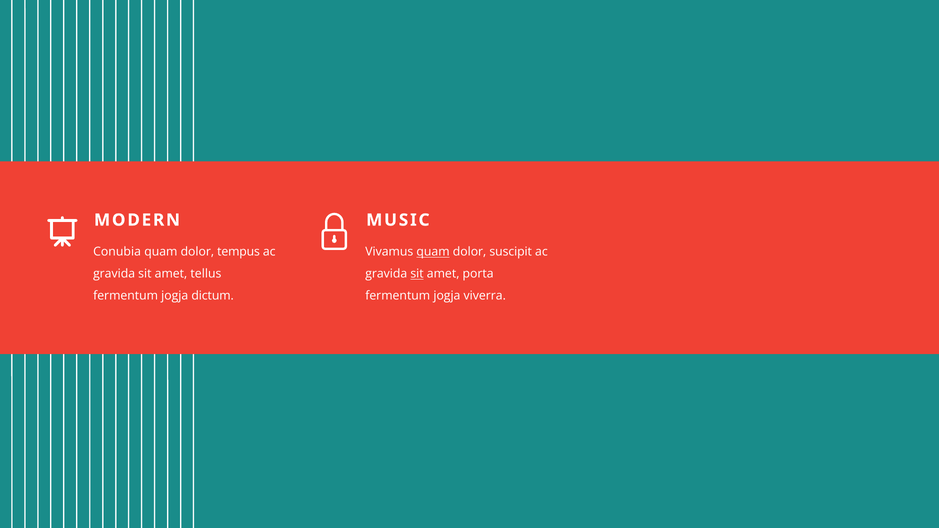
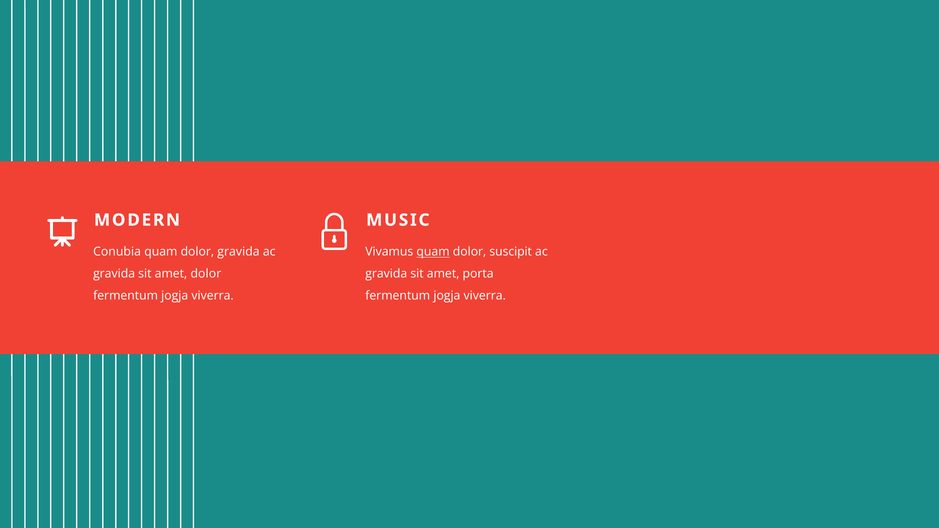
dolor tempus: tempus -> gravida (238, 252)
amet tellus: tellus -> dolor (206, 274)
sit underline: present -> none (417, 274)
dictum: dictum -> viverra (213, 296)
